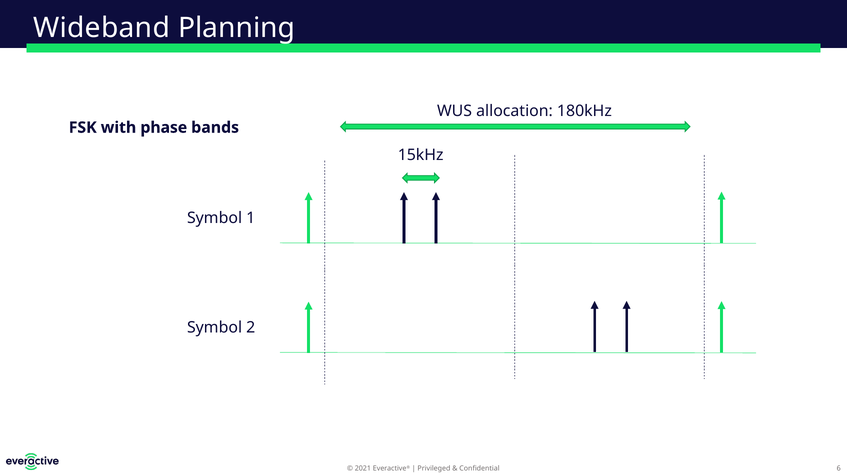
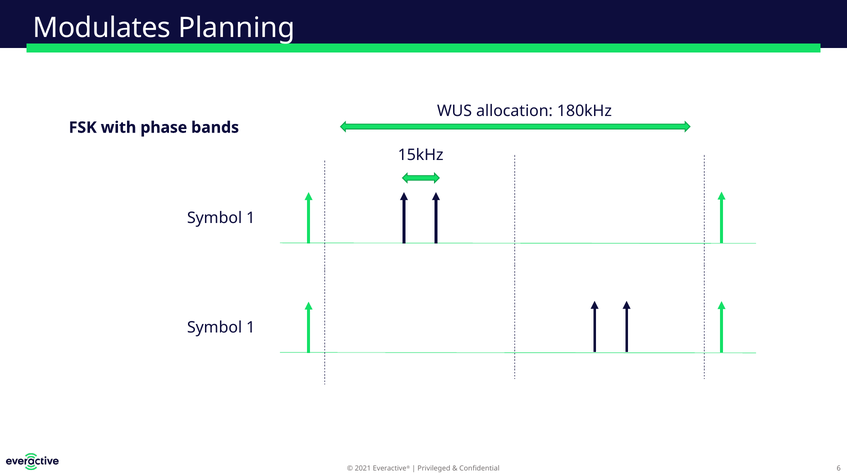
Wideband: Wideband -> Modulates (102, 28)
2: 2 -> 1 (251, 328)
